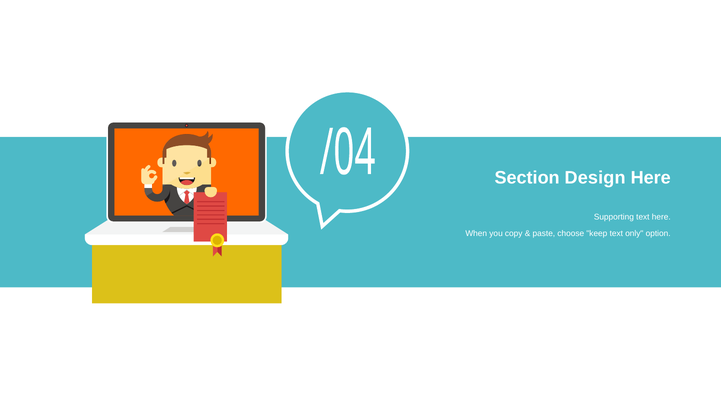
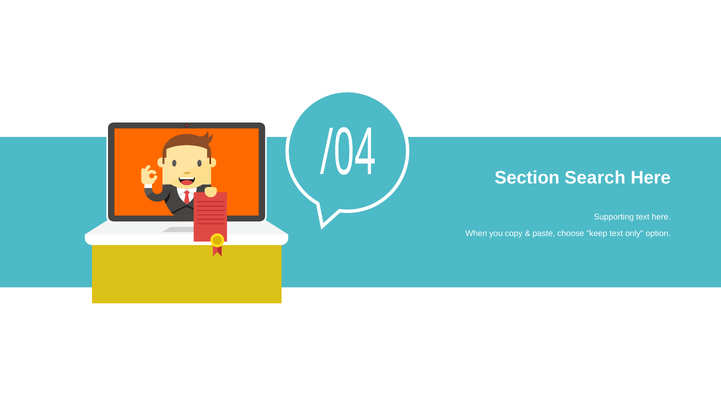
Design: Design -> Search (595, 178)
